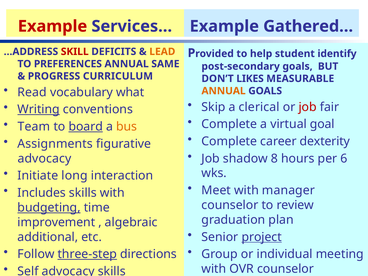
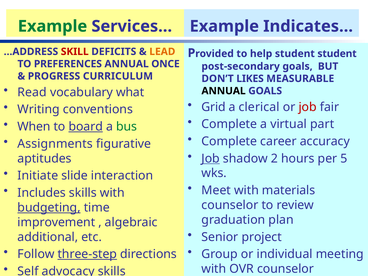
Example colour: red -> green (53, 26)
Gathered…: Gathered… -> Indicates… (308, 26)
identify: identify -> student (337, 54)
SAME: SAME -> ONCE (165, 64)
ANNUAL colour: orange -> black (224, 91)
Skip: Skip -> Grid (214, 107)
Writing underline: present -> none (39, 109)
goal: goal -> part (322, 124)
Team: Team -> When (34, 127)
bus colour: orange -> green (127, 127)
dexterity: dexterity -> accuracy (325, 141)
Job underline: none -> present (211, 158)
8: 8 -> 2 (274, 158)
6: 6 -> 5 (344, 158)
advocacy: advocacy -> aptitudes (45, 158)
long: long -> slide (75, 176)
manager: manager -> materials (289, 190)
project underline: present -> none (262, 237)
